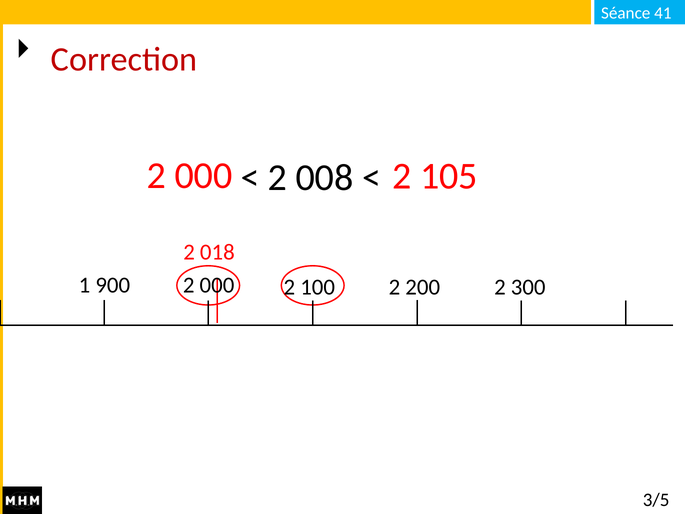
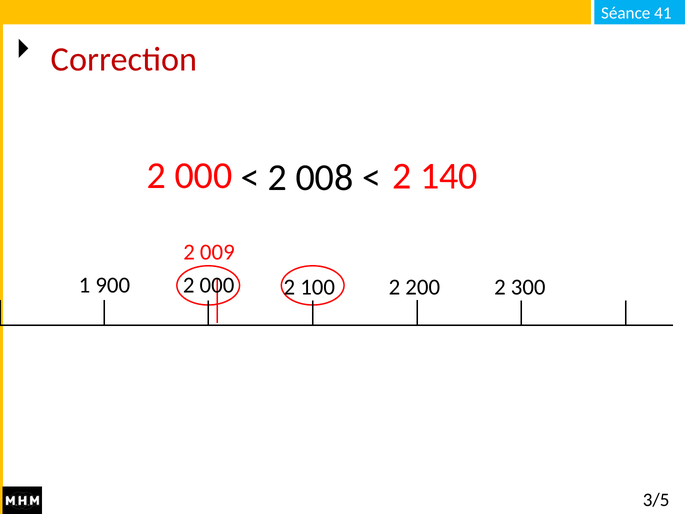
105: 105 -> 140 (449, 176)
018: 018 -> 009 (217, 252)
